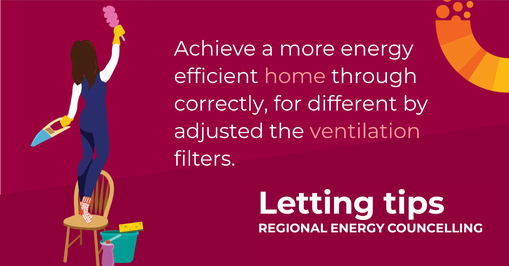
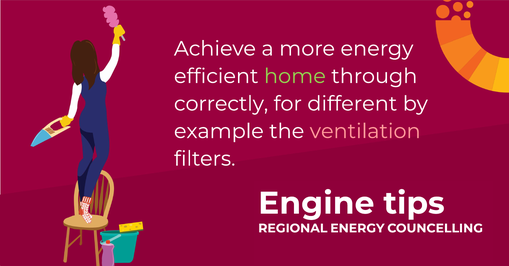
home colour: pink -> light green (295, 76)
adjusted: adjusted -> example (219, 131)
Letting: Letting -> Engine (316, 204)
